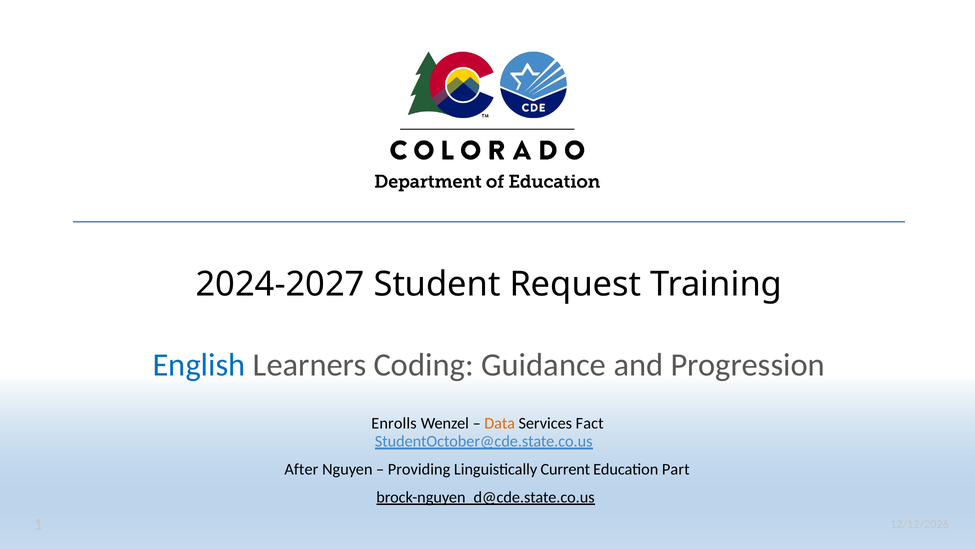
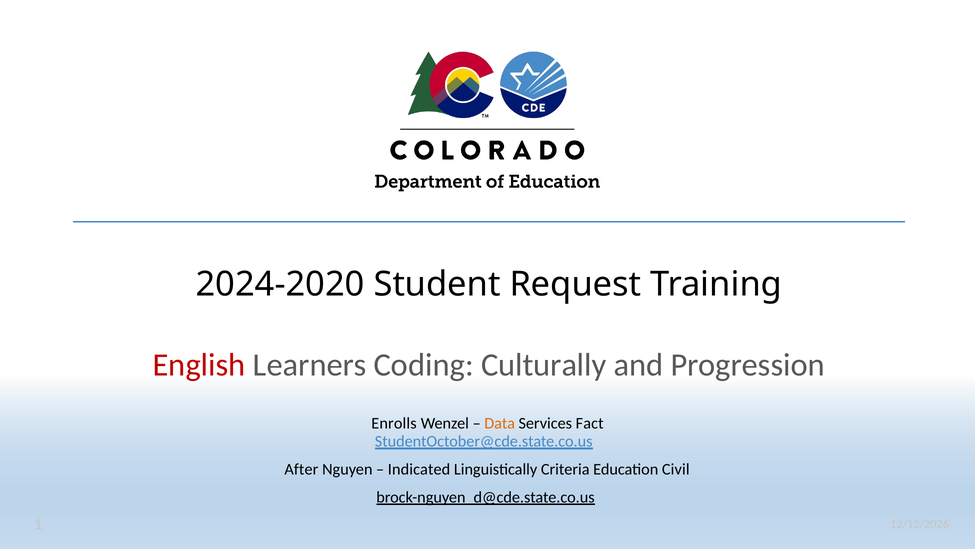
2024-2027: 2024-2027 -> 2024-2020 (280, 284)
English colour: blue -> red (199, 365)
Guidance: Guidance -> Culturally (544, 365)
Providing: Providing -> Indicated (419, 469)
Current: Current -> Criteria (565, 469)
Part: Part -> Civil (676, 469)
